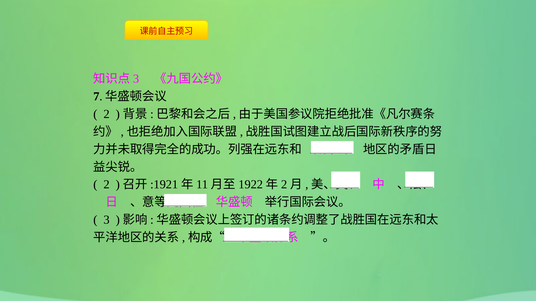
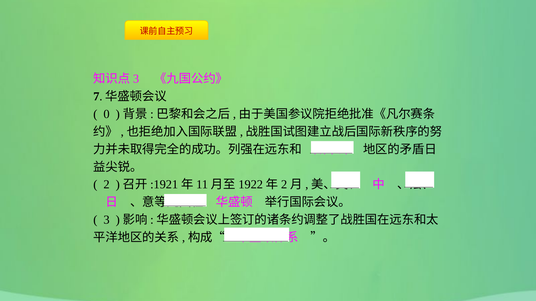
2: 2 -> 0 (106, 114)
